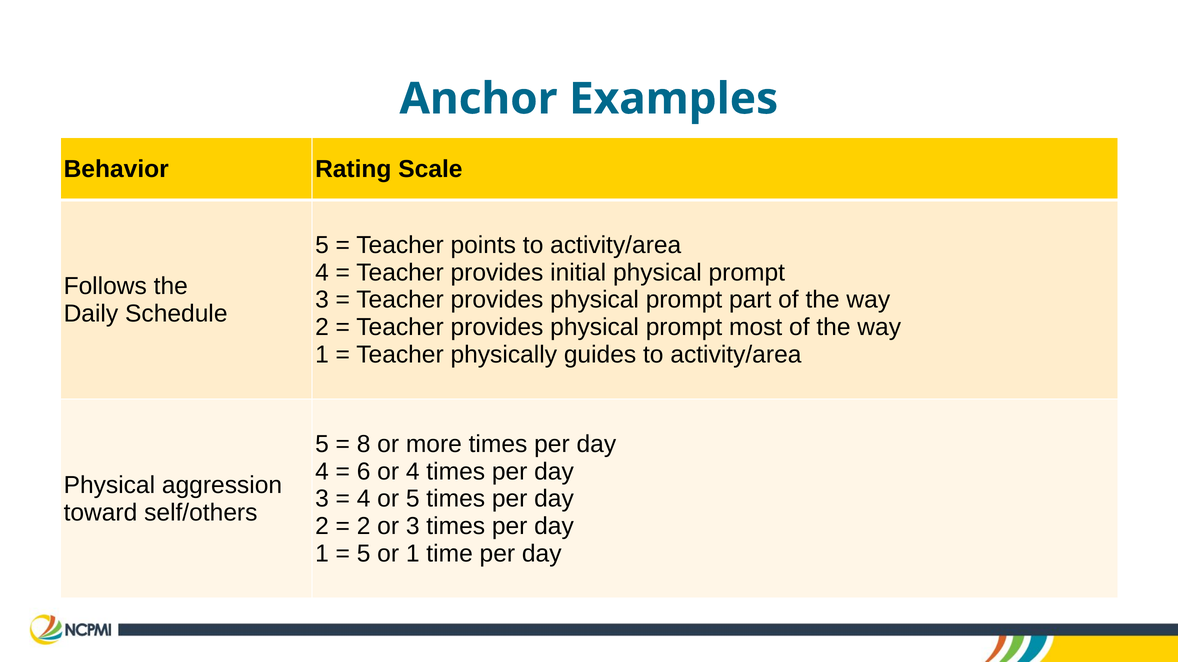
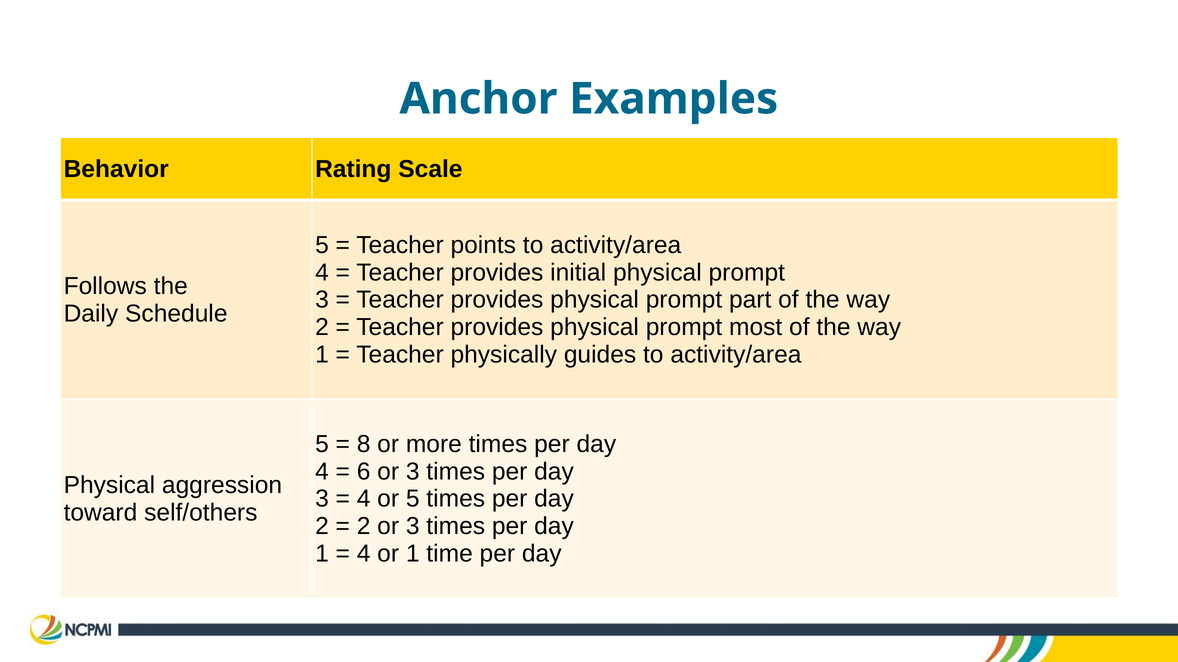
6 or 4: 4 -> 3 (413, 472)
5: 5 -> 4 (364, 554)
